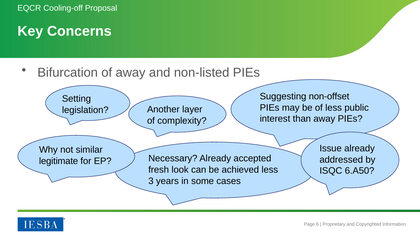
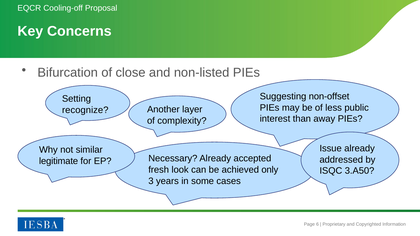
of away: away -> close (131, 73)
legislation: legislation -> recognize (85, 110)
achieved less: less -> only (270, 170)
6.A50: 6.A50 -> 3.A50 (360, 171)
